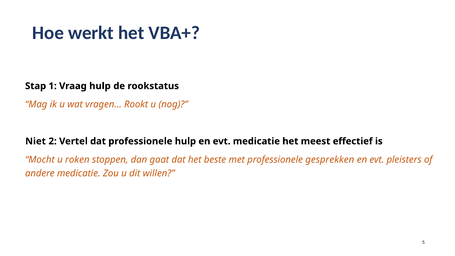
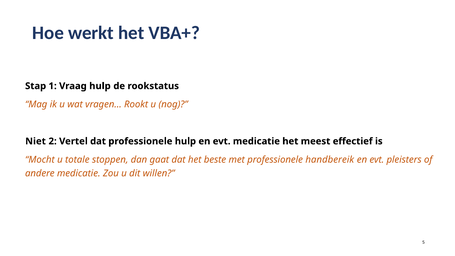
roken: roken -> totale (77, 160)
gesprekken: gesprekken -> handbereik (330, 160)
